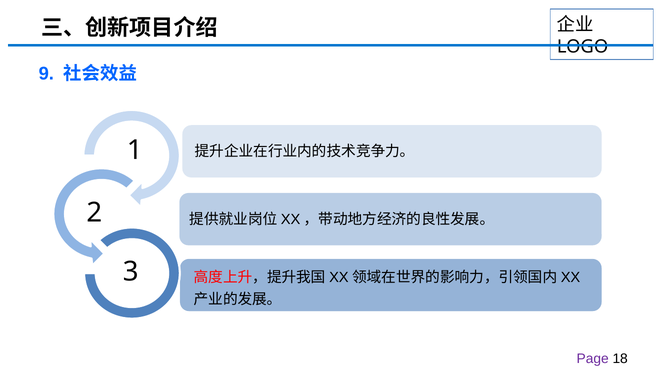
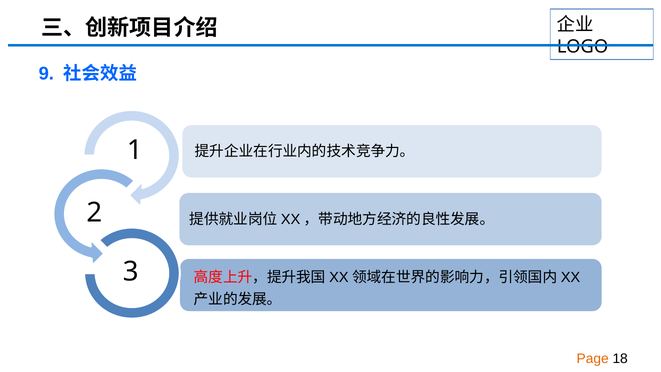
Page colour: purple -> orange (593, 359)
